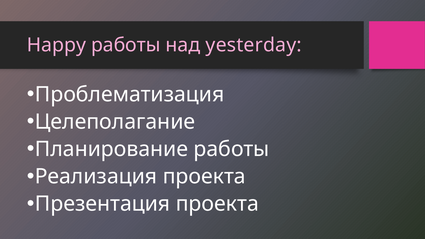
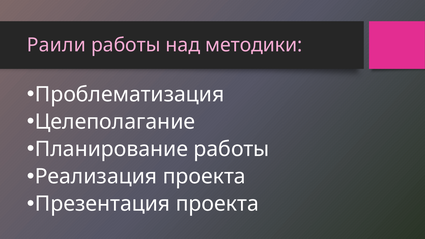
Happy: Happy -> Раили (56, 45)
yesterday: yesterday -> методики (254, 45)
